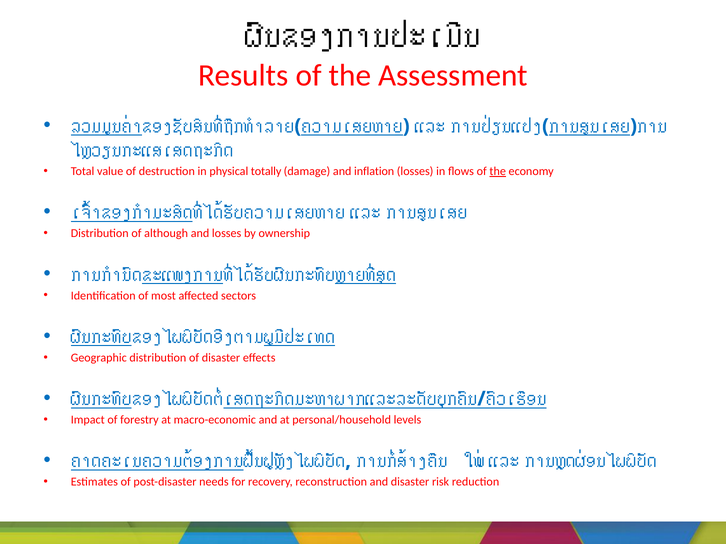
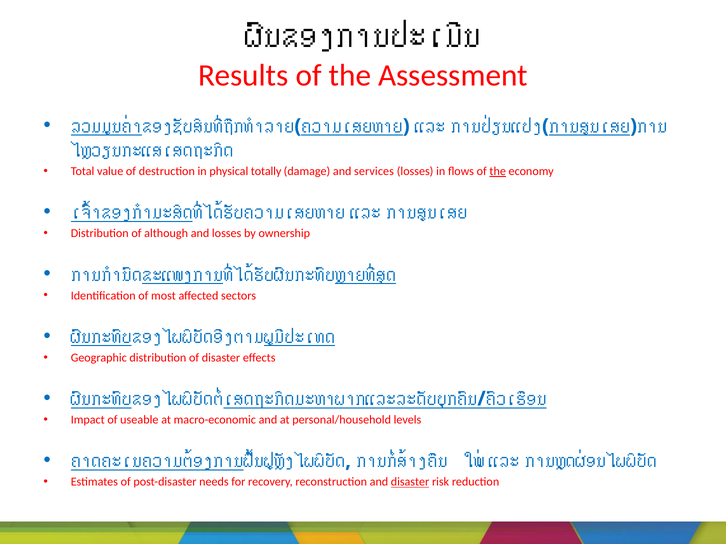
inflation: inflation -> services (374, 172)
forestry: forestry -> useable (139, 420)
disaster underline: none -> present (410, 482)
